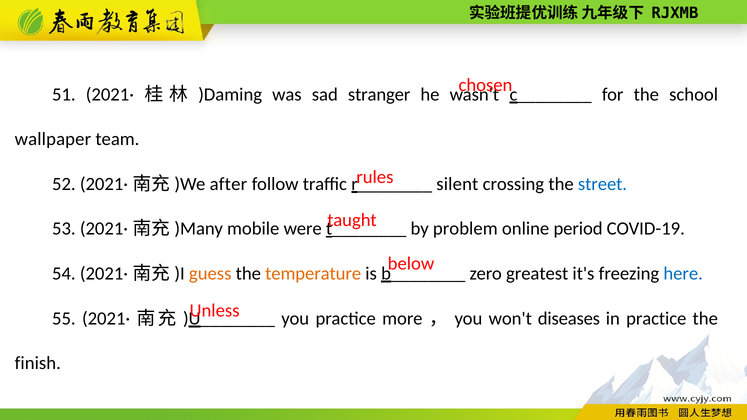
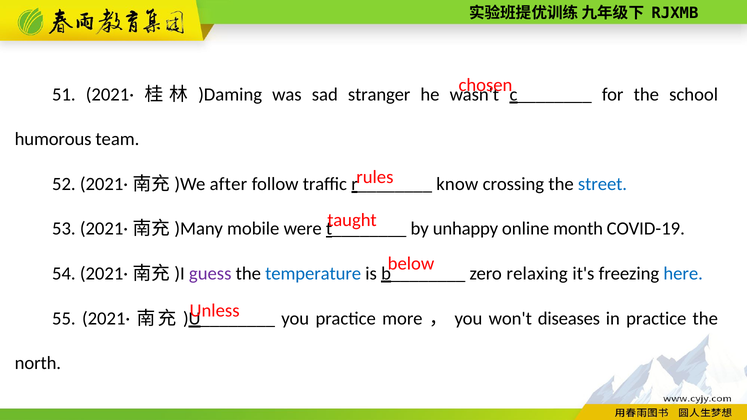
wallpaper: wallpaper -> humorous (53, 139)
silent: silent -> know (457, 184)
problem: problem -> unhappy (465, 229)
period: period -> month (578, 229)
guess colour: orange -> purple (210, 274)
temperature colour: orange -> blue (313, 274)
greatest: greatest -> relaxing (537, 274)
finish: finish -> north (38, 363)
